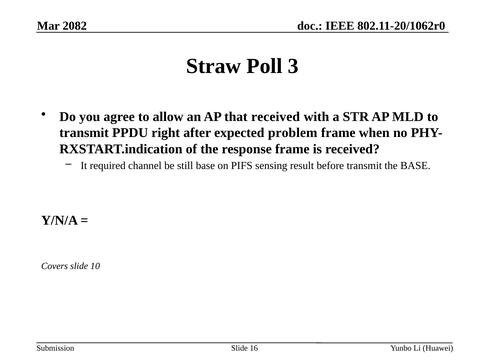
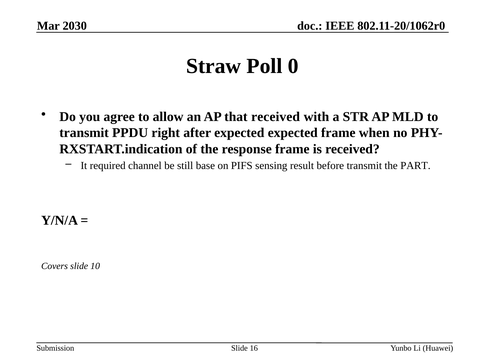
2082: 2082 -> 2030 (75, 26)
3: 3 -> 0 (293, 66)
expected problem: problem -> expected (293, 133)
the BASE: BASE -> PART (415, 166)
